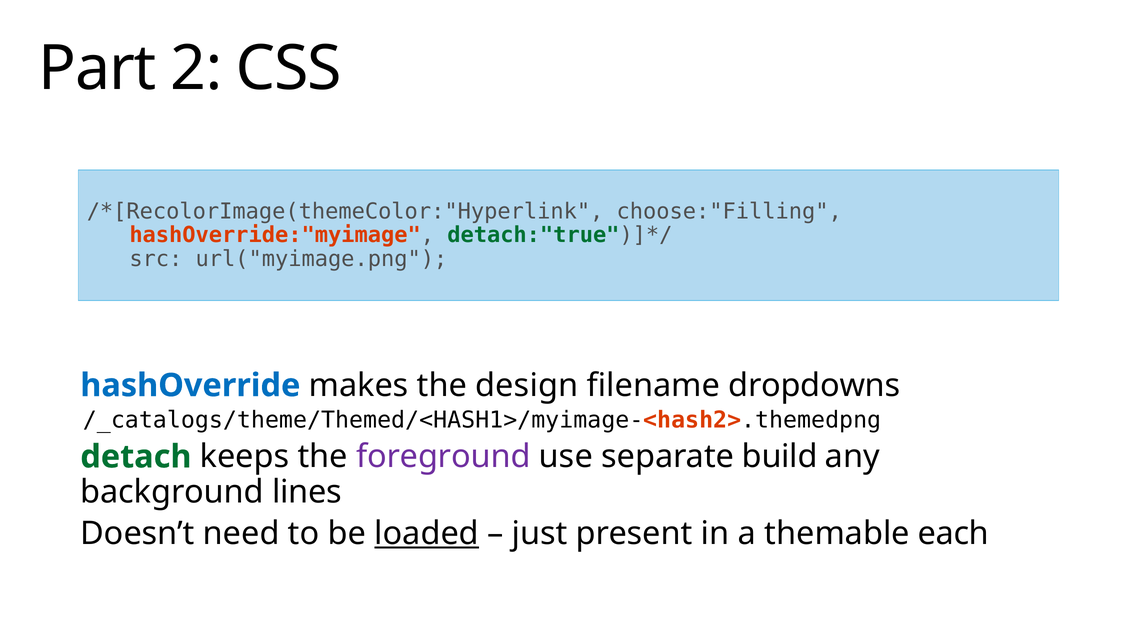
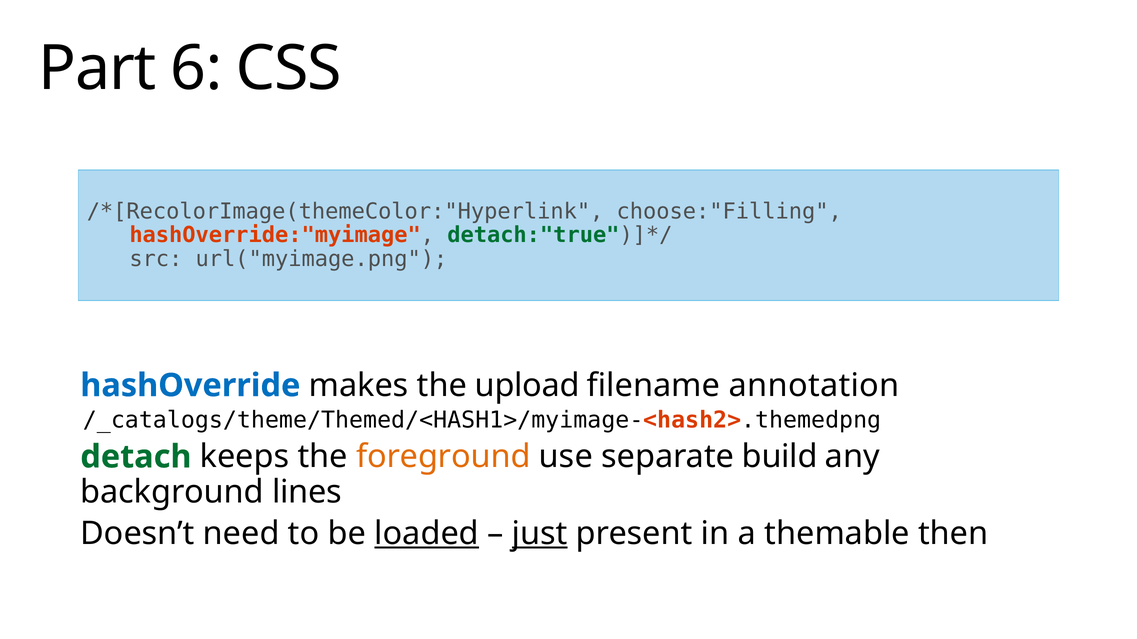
2: 2 -> 6 (196, 69)
design: design -> upload (527, 386)
dropdowns: dropdowns -> annotation (814, 386)
foreground colour: purple -> orange (443, 457)
just underline: none -> present (540, 534)
each: each -> then (953, 534)
